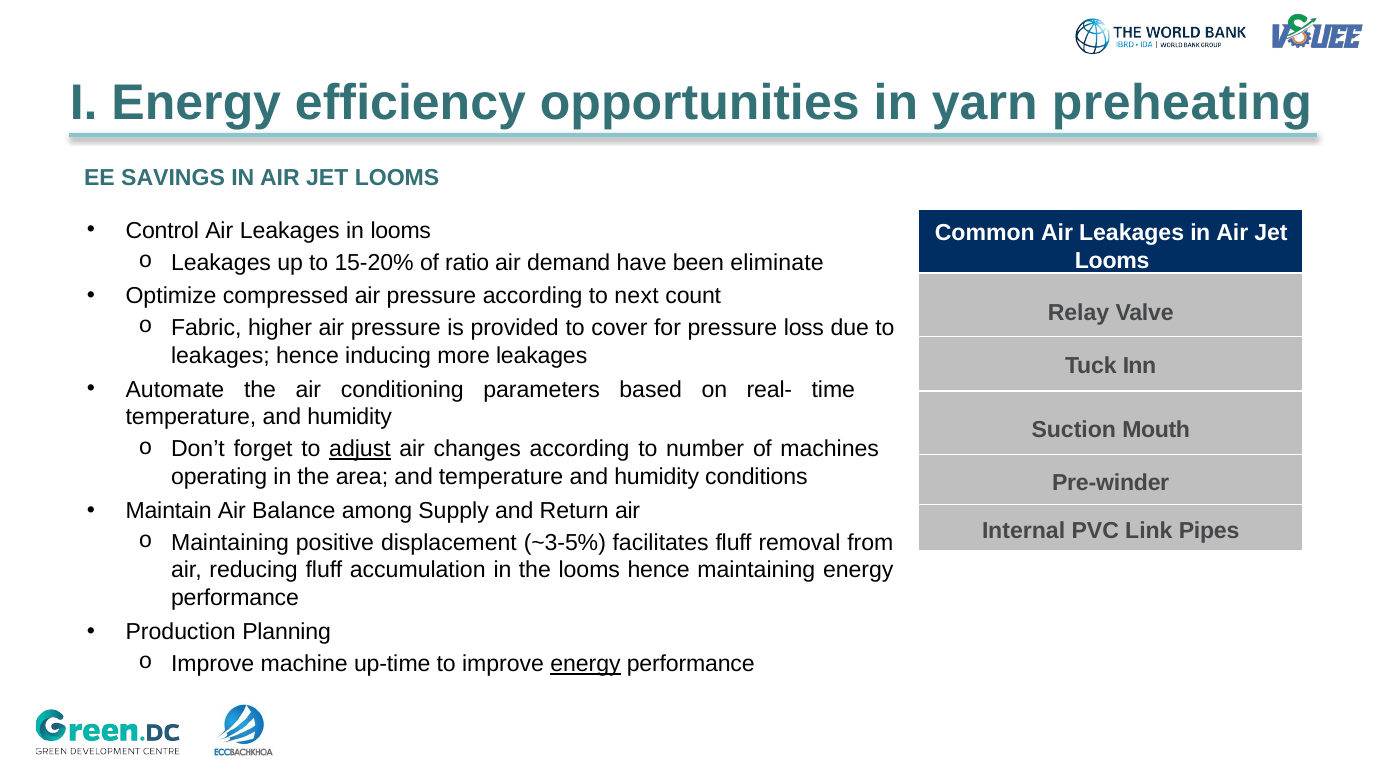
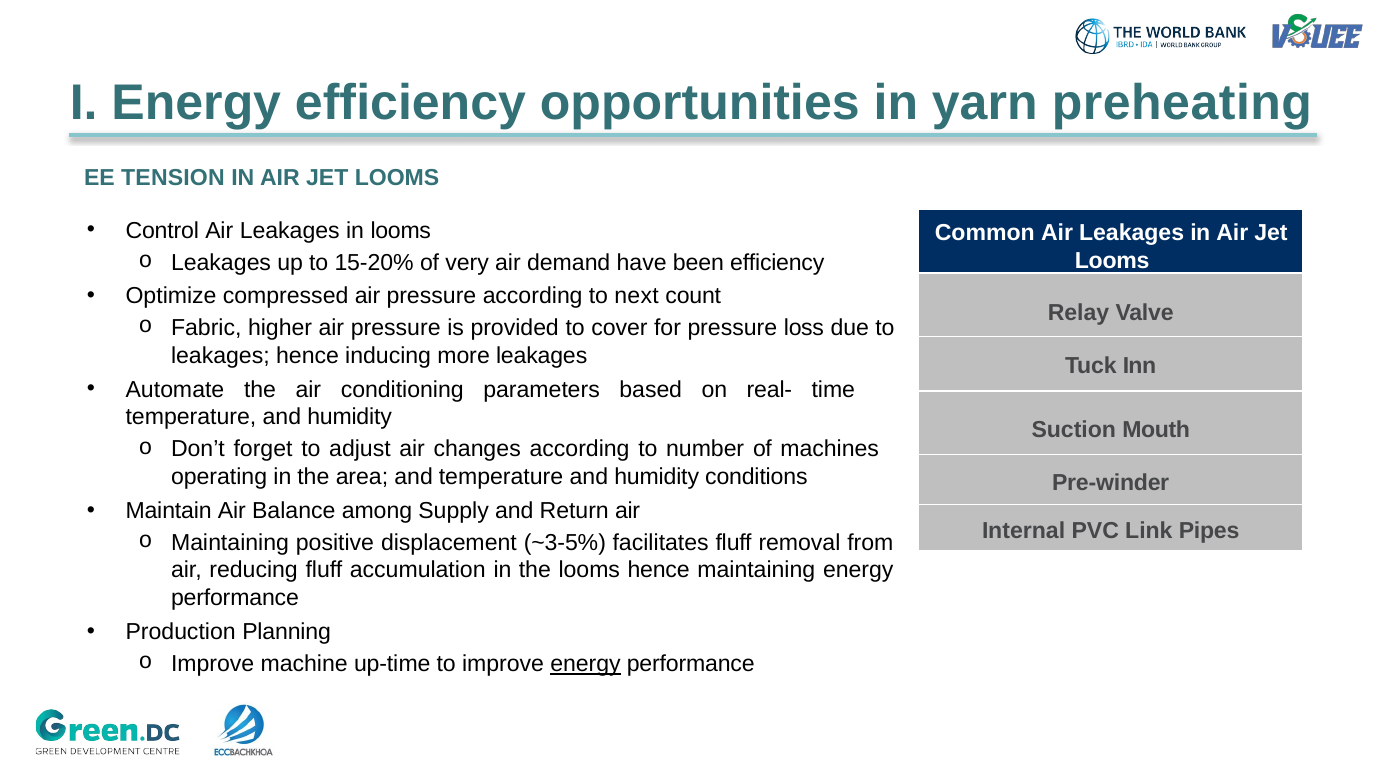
SAVINGS: SAVINGS -> TENSION (173, 178)
ratio: ratio -> very (467, 262)
been eliminate: eliminate -> efficiency (777, 262)
adjust underline: present -> none (360, 449)
